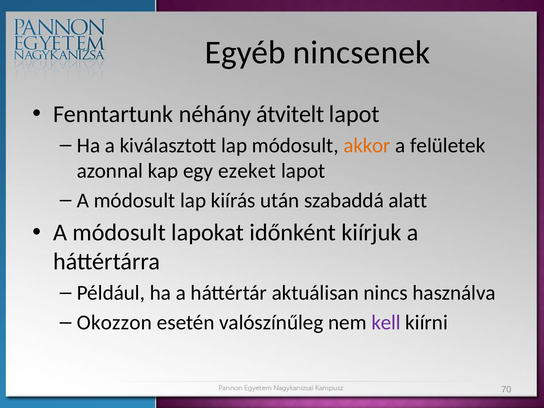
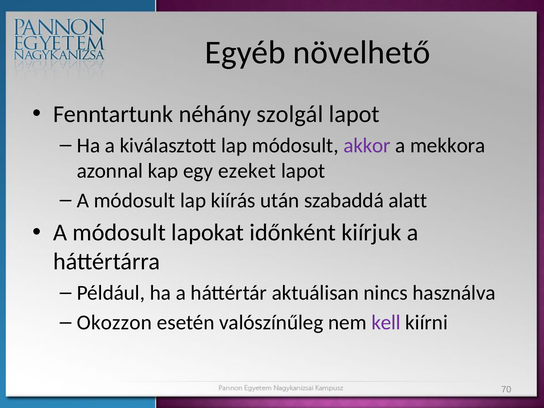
nincsenek: nincsenek -> növelhető (362, 53)
átvitelt: átvitelt -> szolgál (290, 114)
akkor colour: orange -> purple (367, 145)
felületek: felületek -> mekkora (448, 145)
